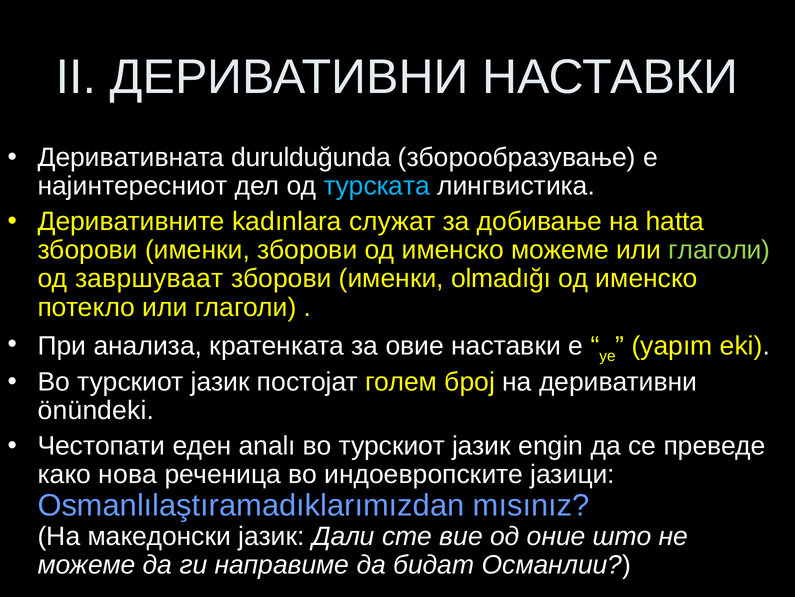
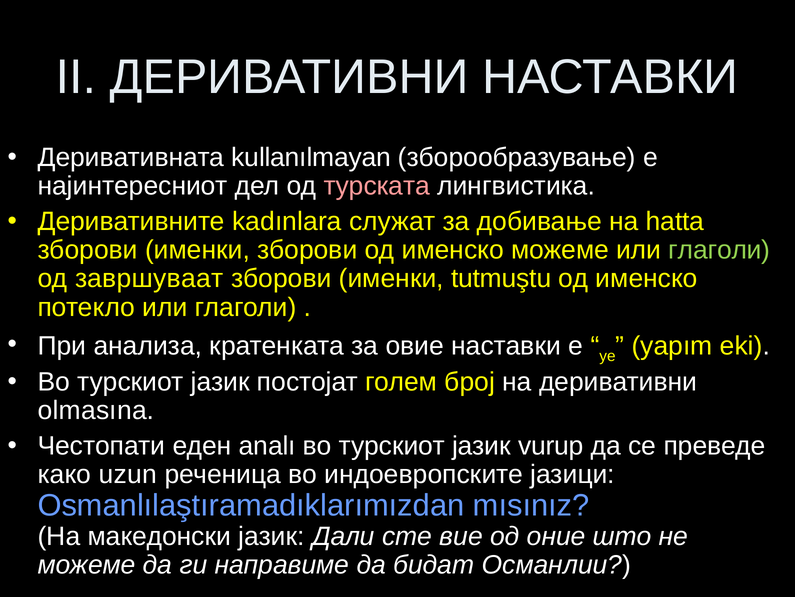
durulduğunda: durulduğunda -> kullanılmayan (311, 157)
турската colour: light blue -> pink (377, 186)
olmadığı: olmadığı -> tutmuştu (501, 278)
önündeki: önündeki -> olmasına (96, 410)
engin: engin -> vurup (551, 445)
нова: нова -> uzun (128, 474)
